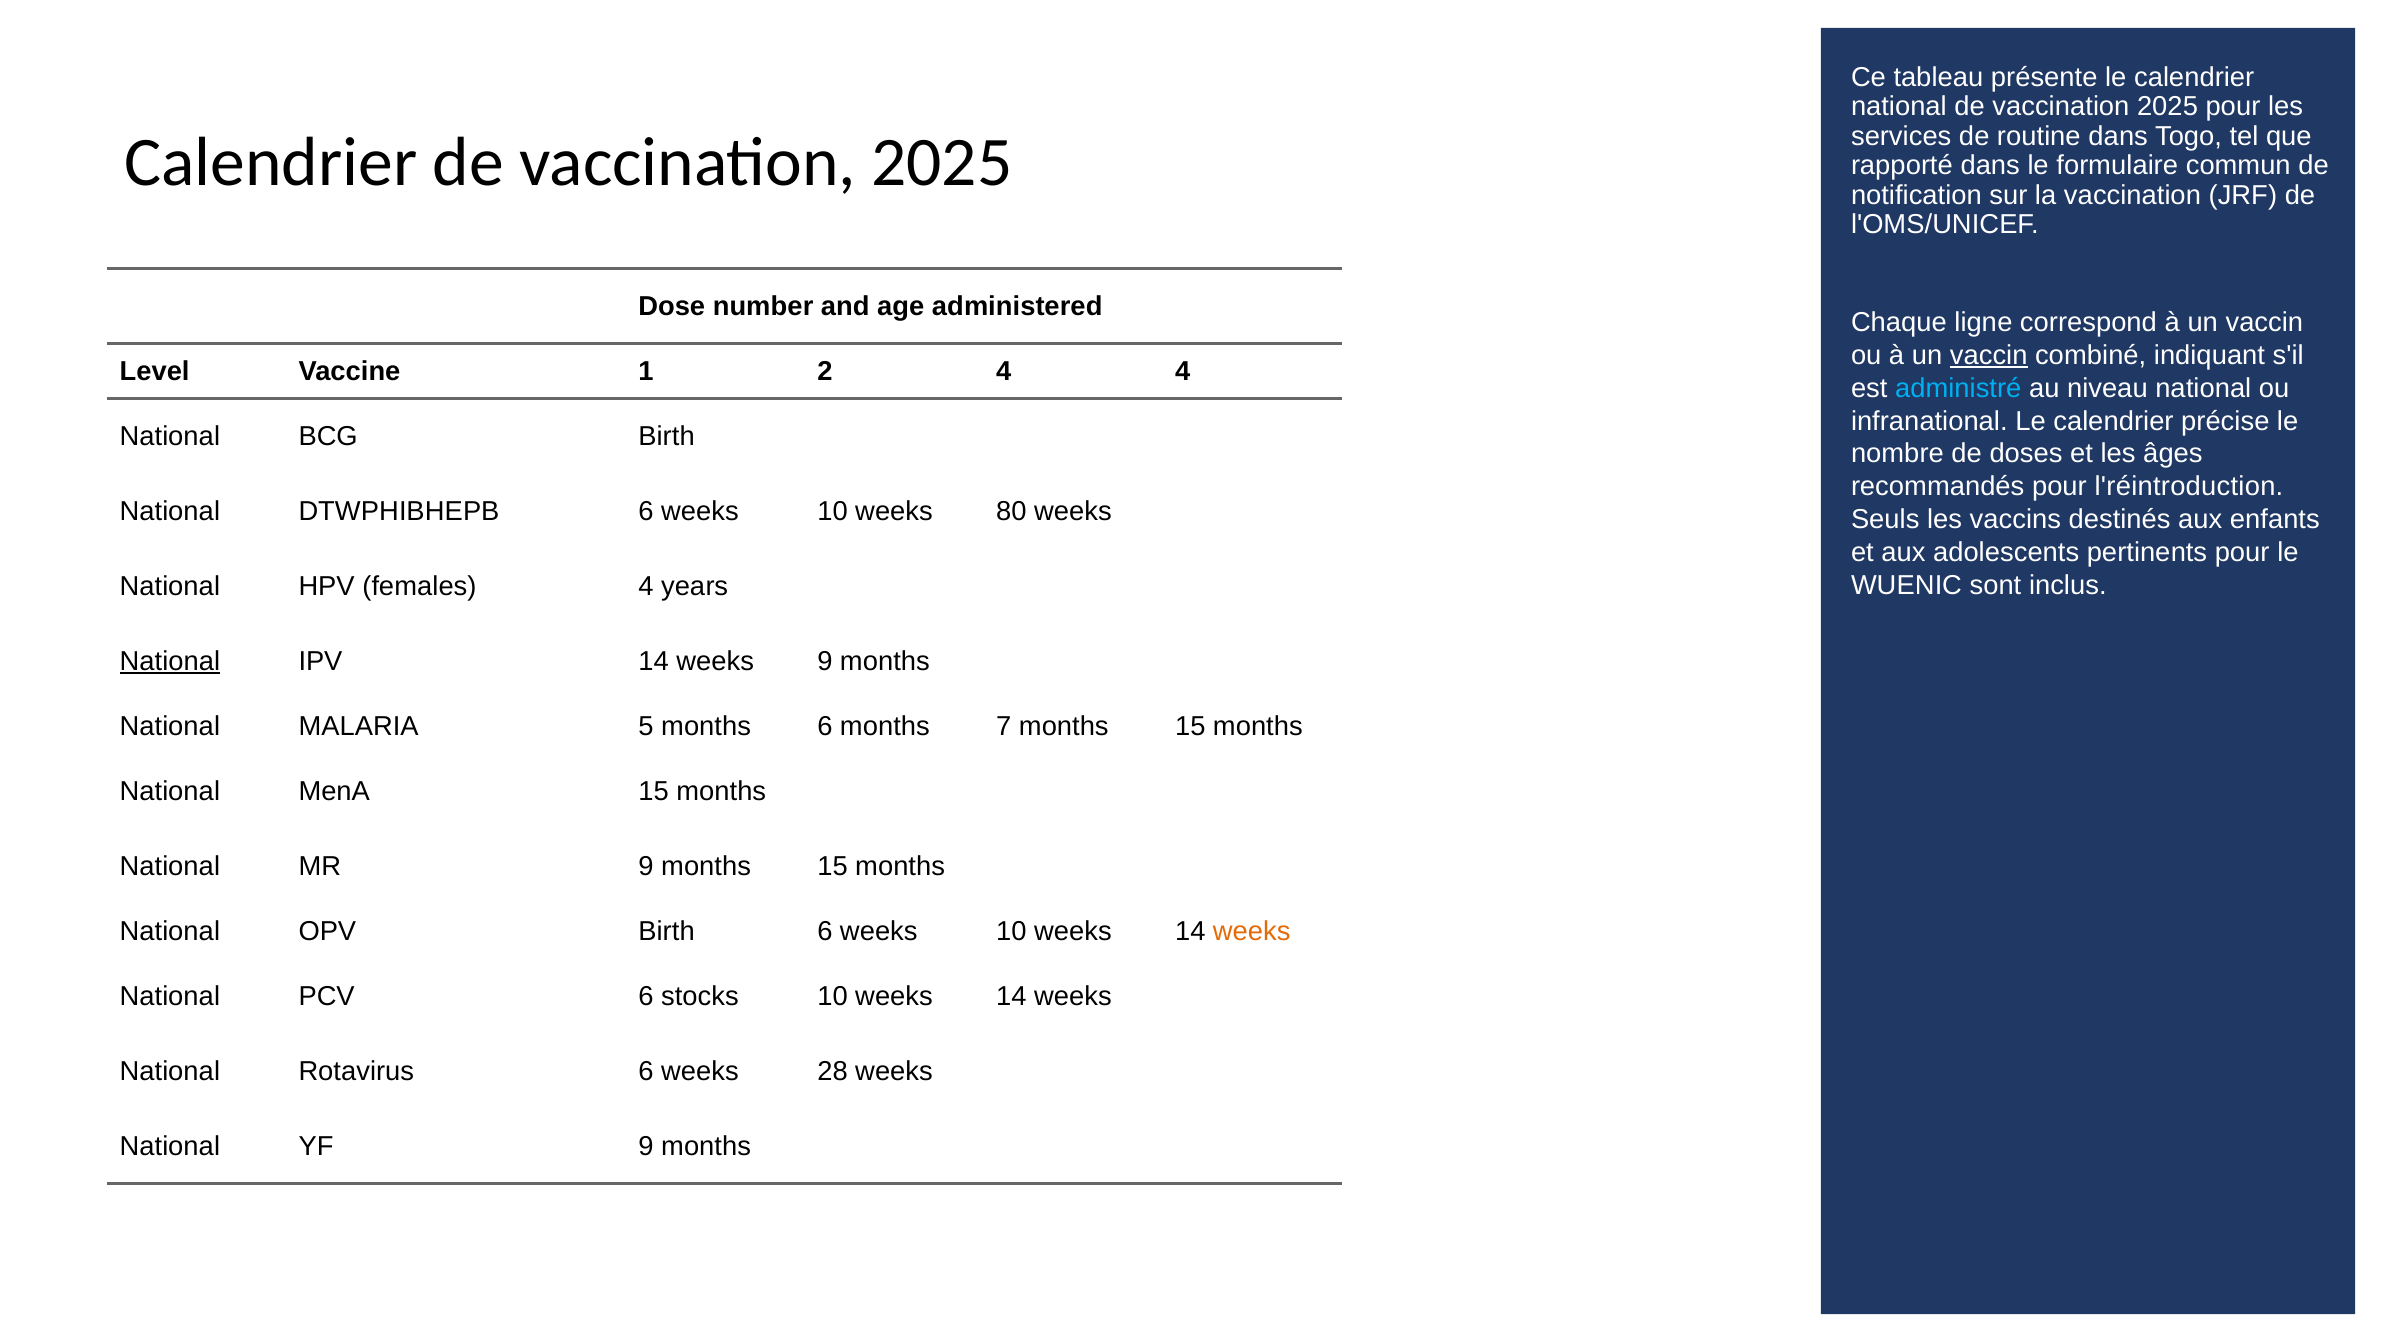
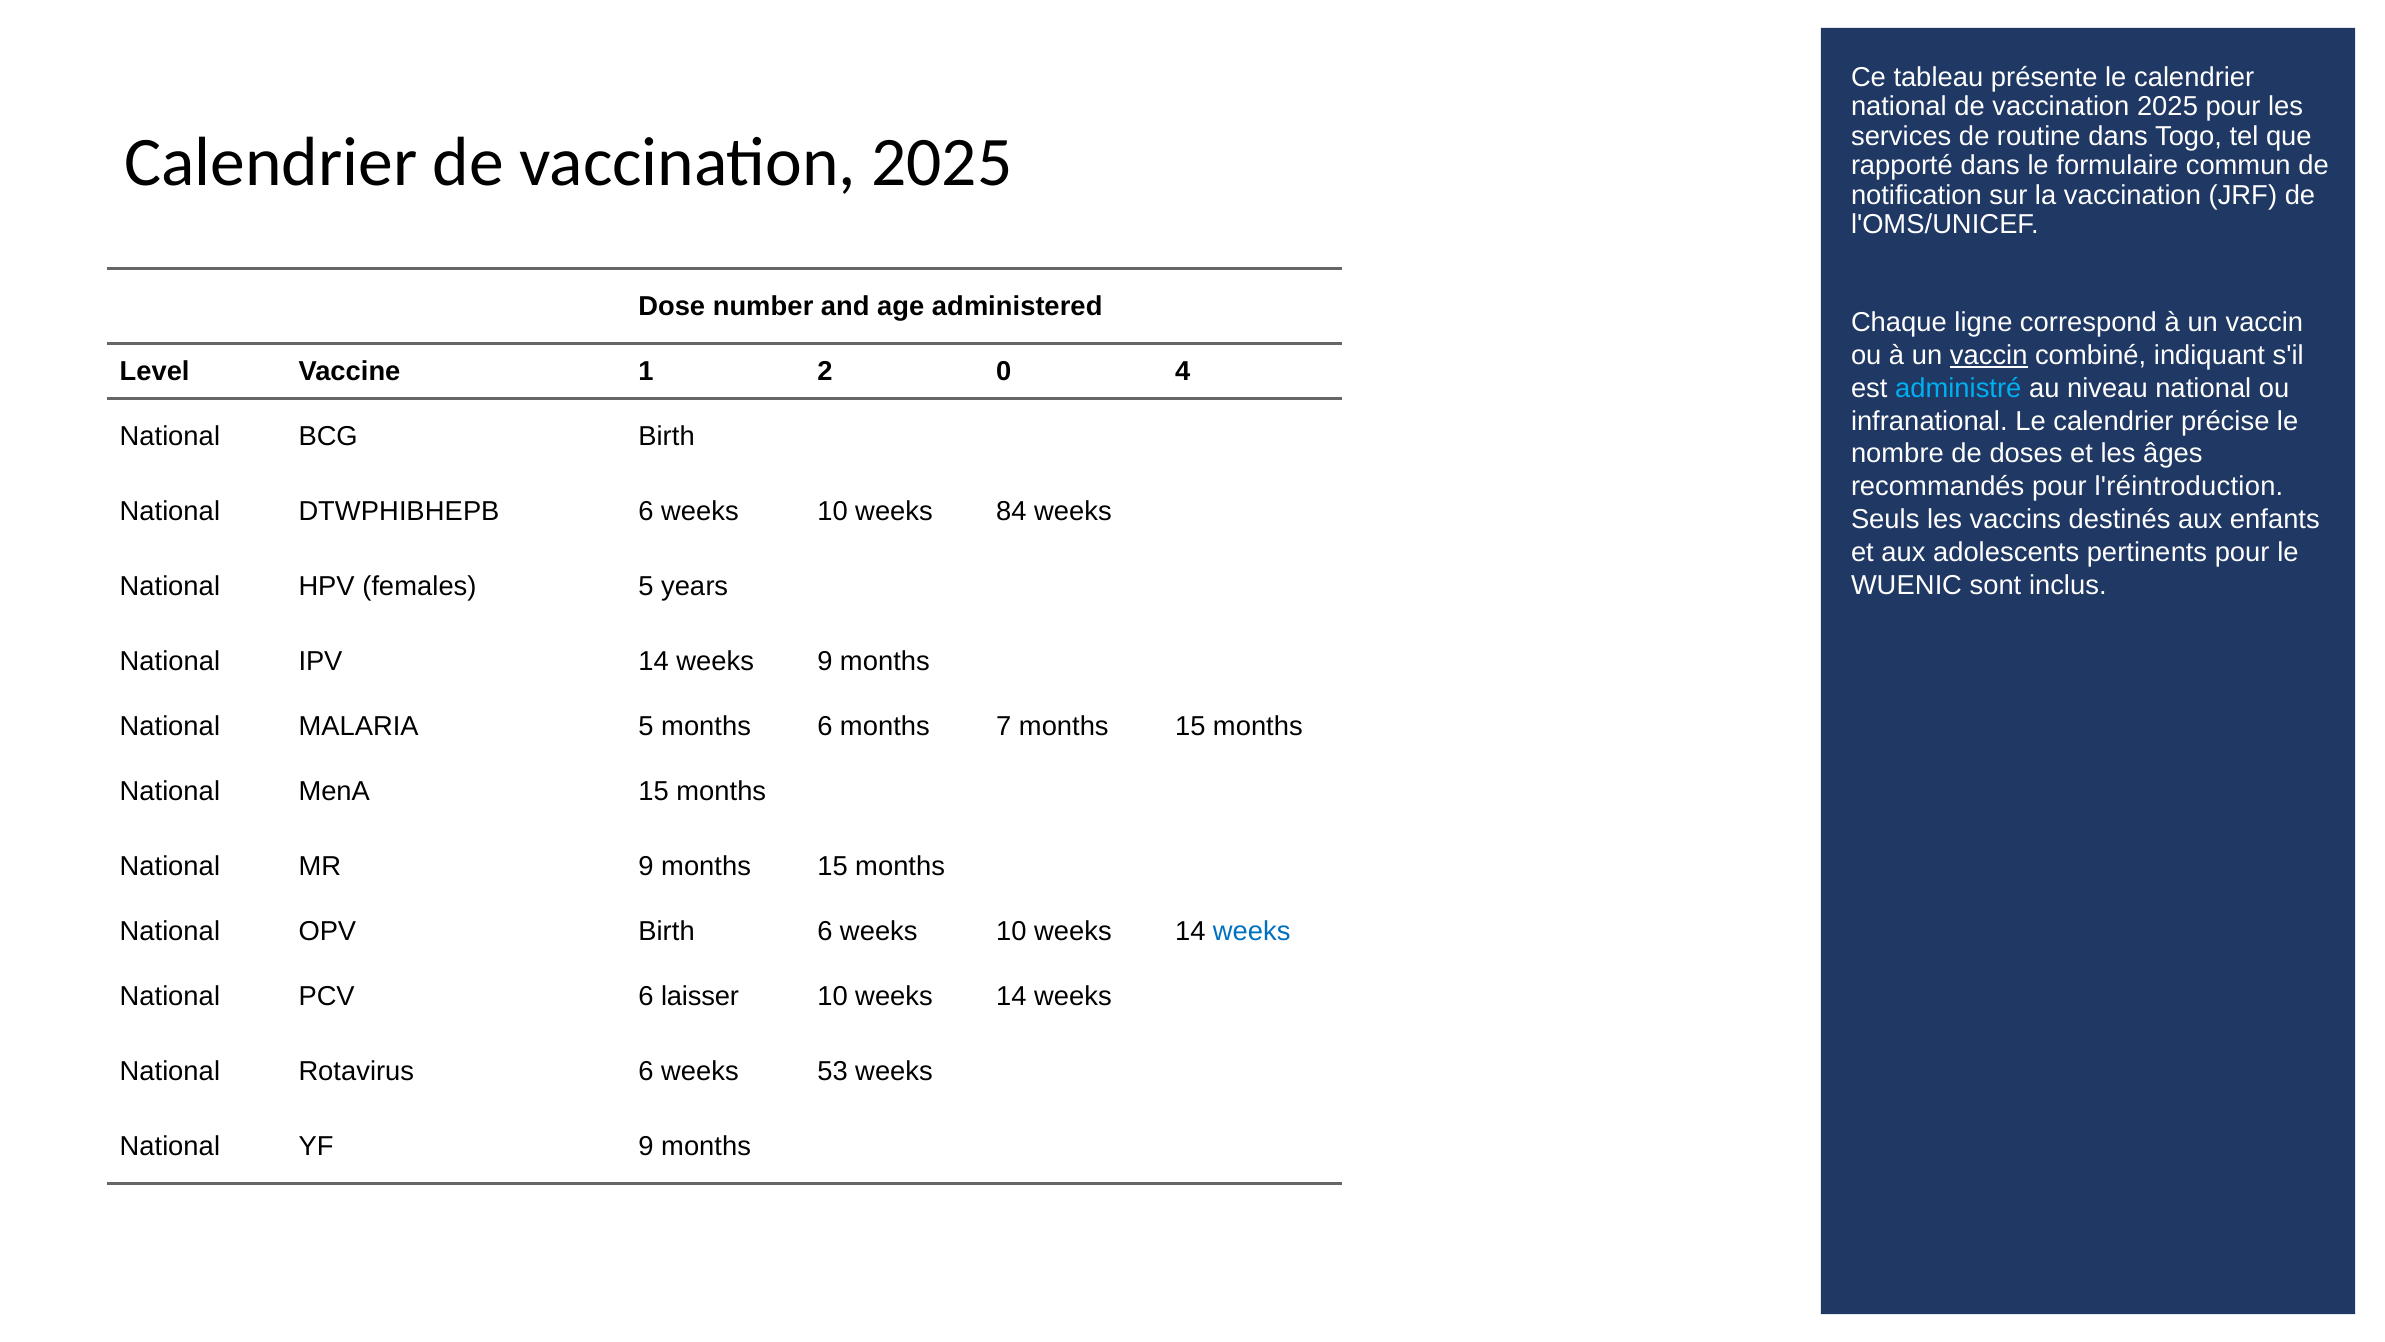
2 4: 4 -> 0 (1004, 371)
80: 80 -> 84 (1011, 511)
females 4: 4 -> 5 (646, 586)
National underline: present -> none (170, 661)
weeks colour: orange -> blue (1252, 931)
stocks: stocks -> laisser (700, 997)
28: 28 -> 53 (833, 1072)
